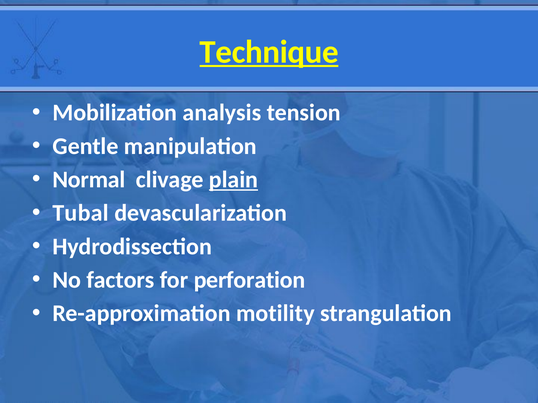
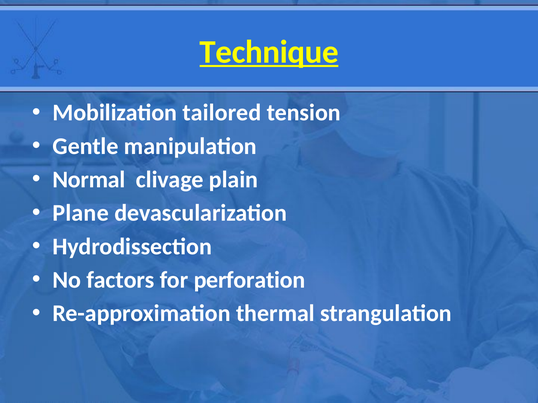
analysis: analysis -> tailored (222, 113)
plain underline: present -> none (233, 180)
Tubal: Tubal -> Plane (81, 213)
motility: motility -> thermal (275, 314)
